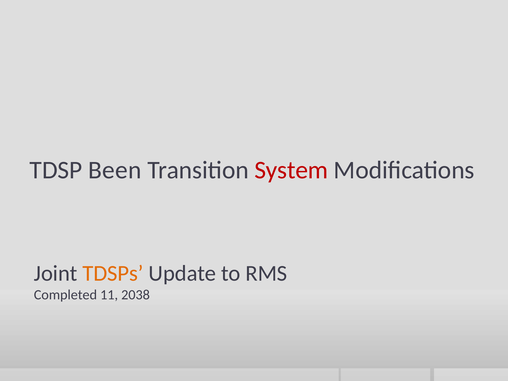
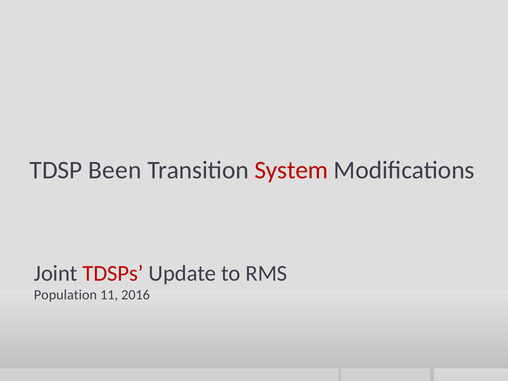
TDSPs colour: orange -> red (113, 273)
Completed: Completed -> Population (65, 295)
2038: 2038 -> 2016 (136, 295)
